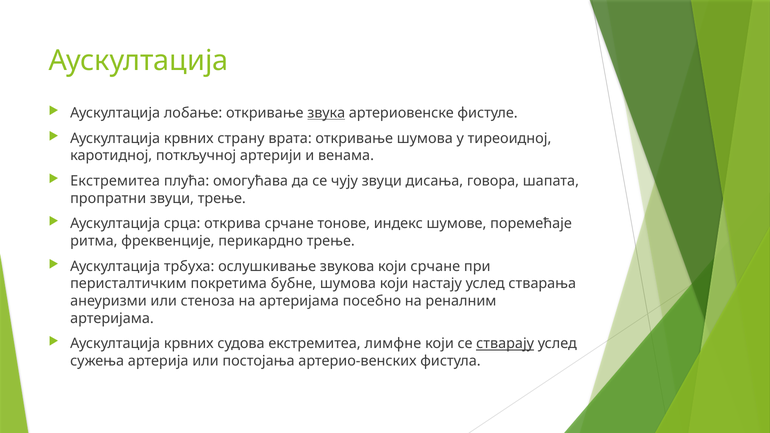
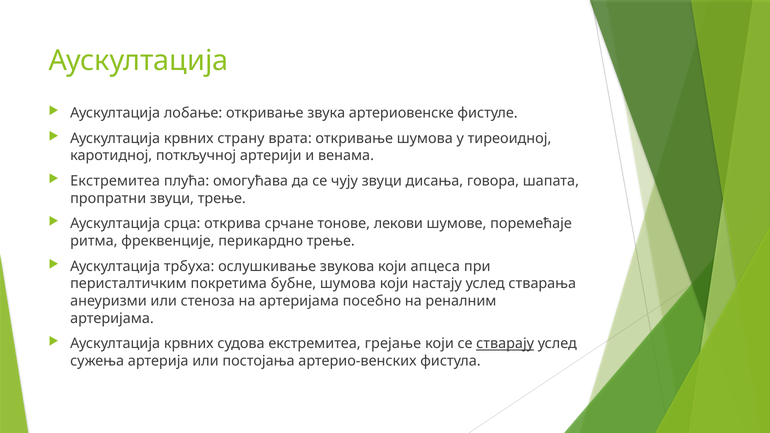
звука underline: present -> none (326, 113)
индекс: индекс -> лекови (398, 224)
који срчане: срчане -> апцеса (435, 266)
лимфне: лимфне -> грејање (393, 344)
